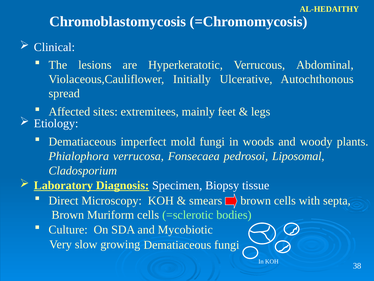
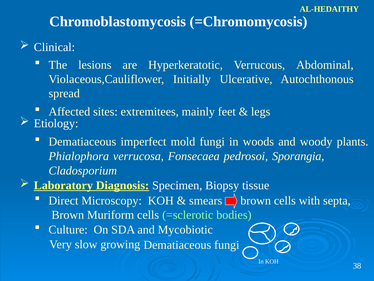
Liposomal: Liposomal -> Sporangia (298, 156)
